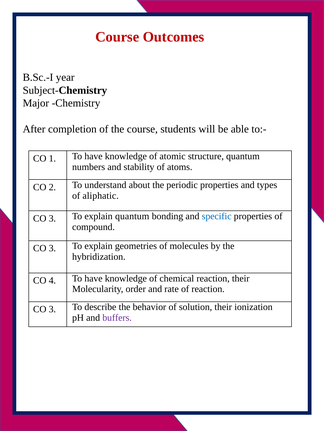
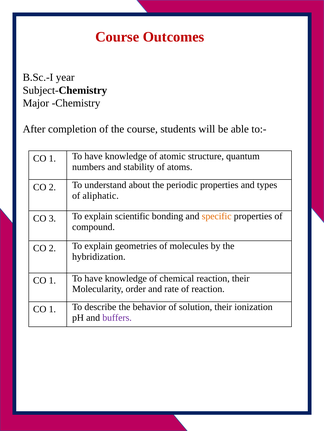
explain quantum: quantum -> scientific (132, 217)
specific colour: blue -> orange (217, 217)
3: 3 -> 2 (52, 249)
4: 4 -> 1 (52, 281)
3: 3 -> 1 (52, 310)
